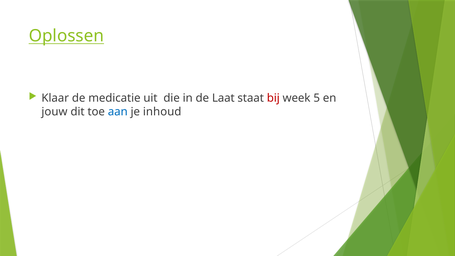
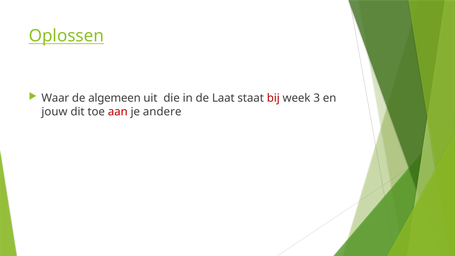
Klaar: Klaar -> Waar (55, 98)
medicatie: medicatie -> algemeen (114, 98)
5: 5 -> 3 (317, 98)
aan colour: blue -> red (118, 112)
inhoud: inhoud -> andere (162, 112)
